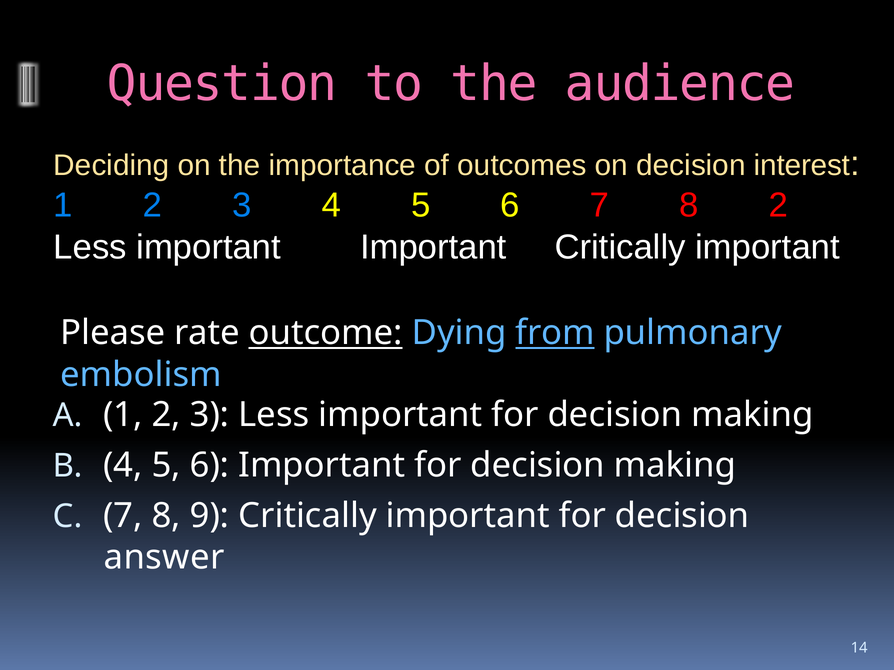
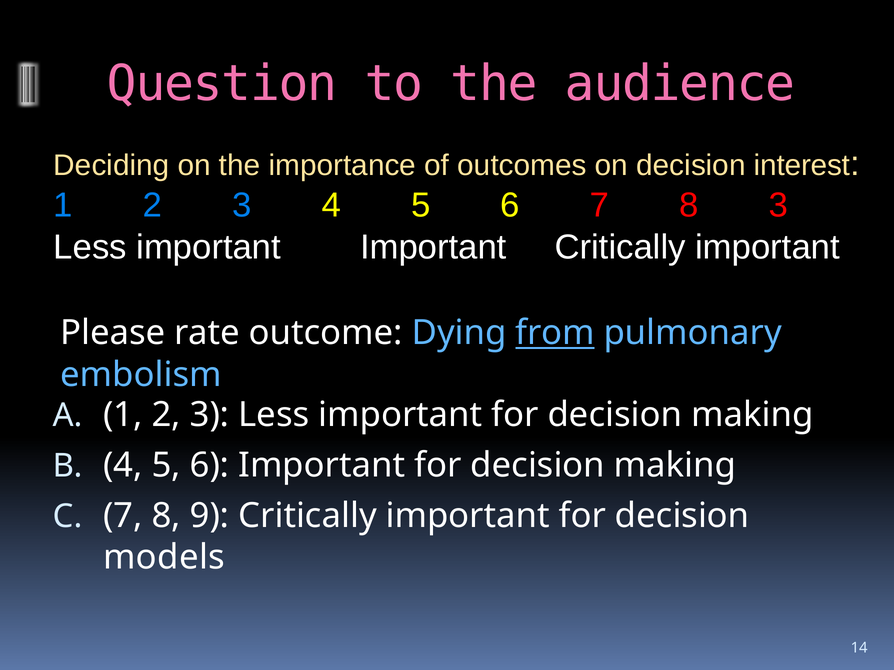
8 2: 2 -> 3 (778, 206)
outcome underline: present -> none (326, 333)
answer: answer -> models (164, 558)
